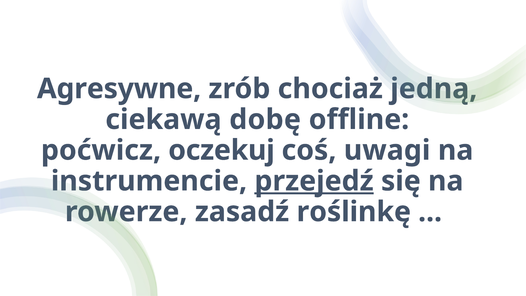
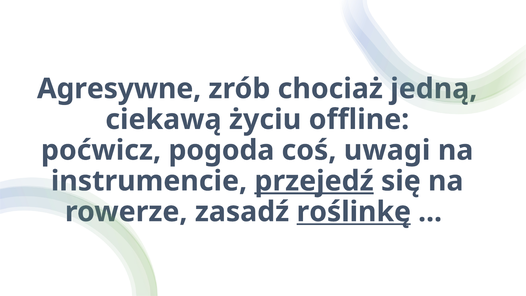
dobę: dobę -> życiu (265, 119)
oczekuj: oczekuj -> pogoda (221, 150)
roślinkę underline: none -> present (354, 212)
